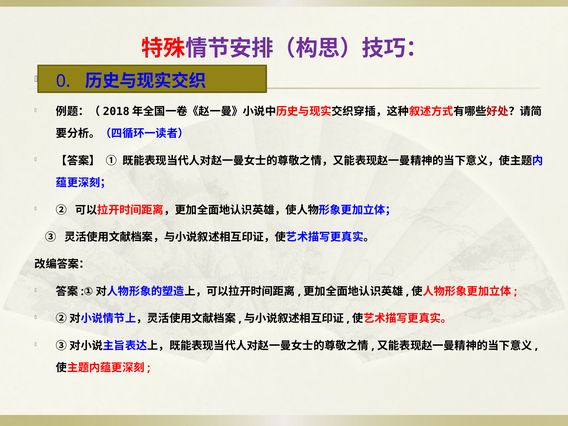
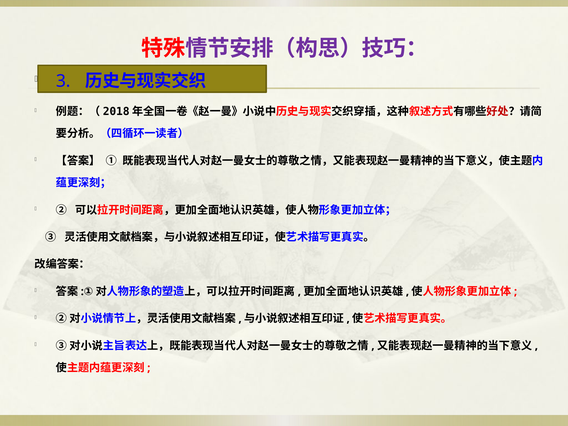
0: 0 -> 3 (63, 81)
